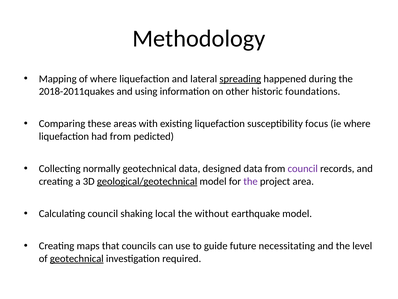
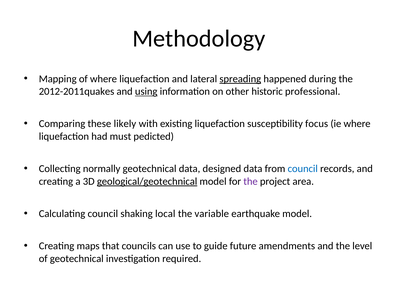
2018-2011quakes: 2018-2011quakes -> 2012-2011quakes (77, 91)
using underline: none -> present (146, 91)
foundations: foundations -> professional (313, 91)
areas: areas -> likely (125, 124)
had from: from -> must (120, 136)
council colour: purple -> blue (303, 168)
without: without -> variable (212, 213)
necessitating: necessitating -> amendments (287, 246)
geotechnical underline: present -> none (77, 258)
